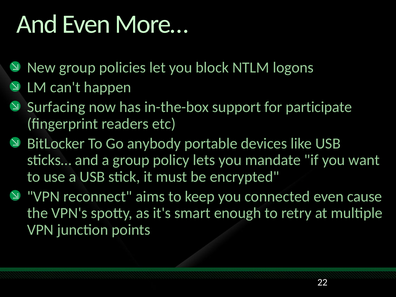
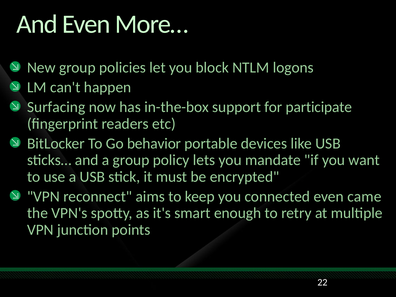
anybody: anybody -> behavior (154, 143)
cause: cause -> came (364, 196)
